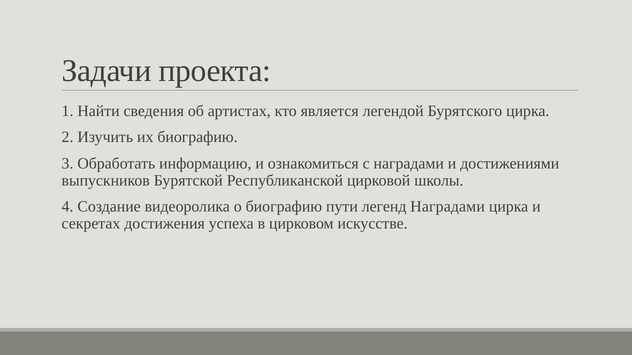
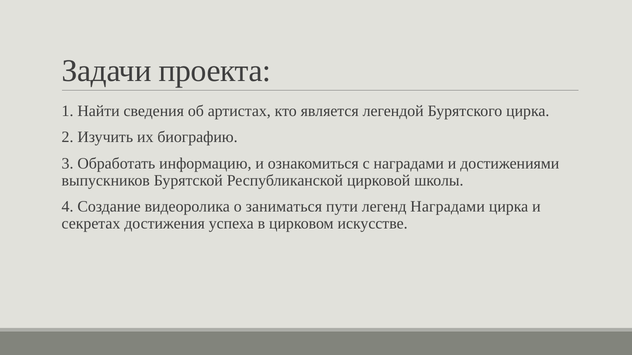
о биографию: биографию -> заниматься (284, 207)
